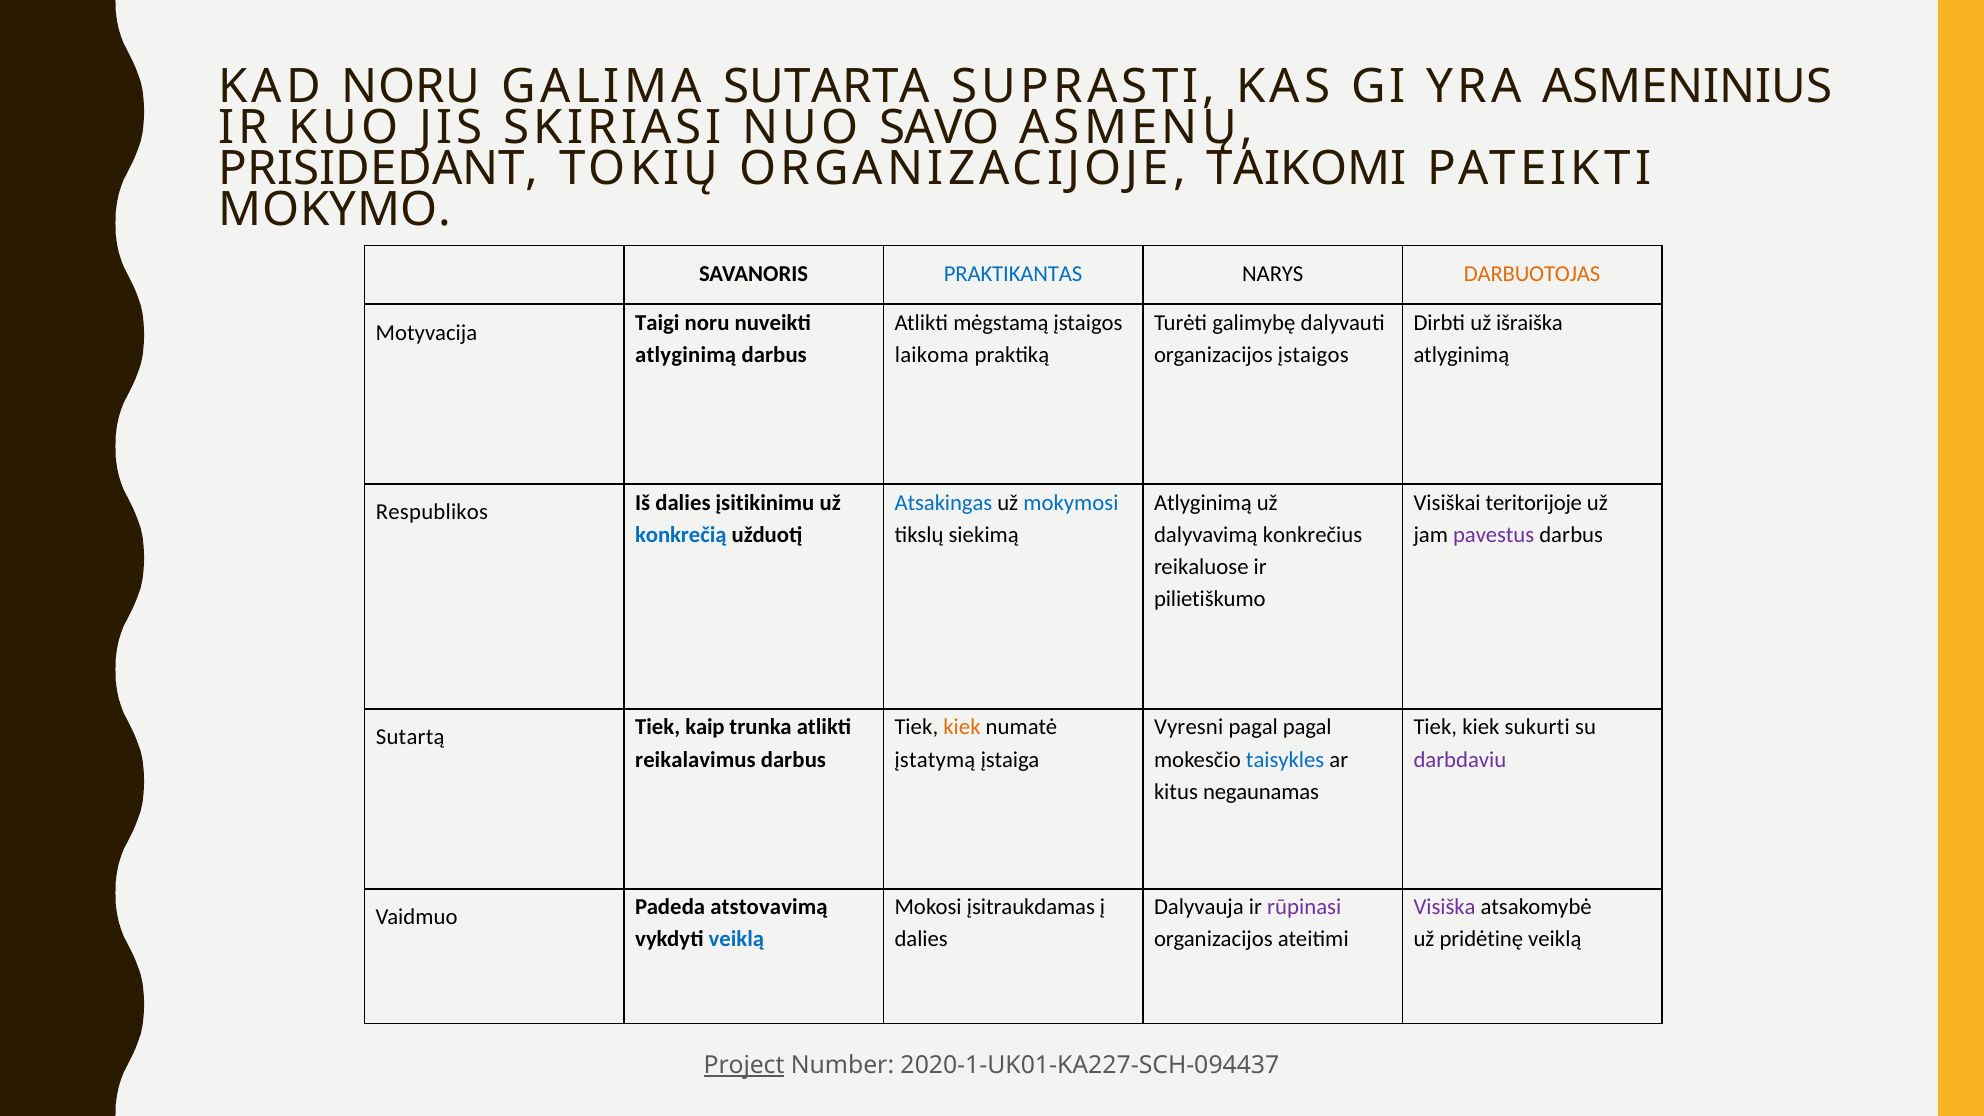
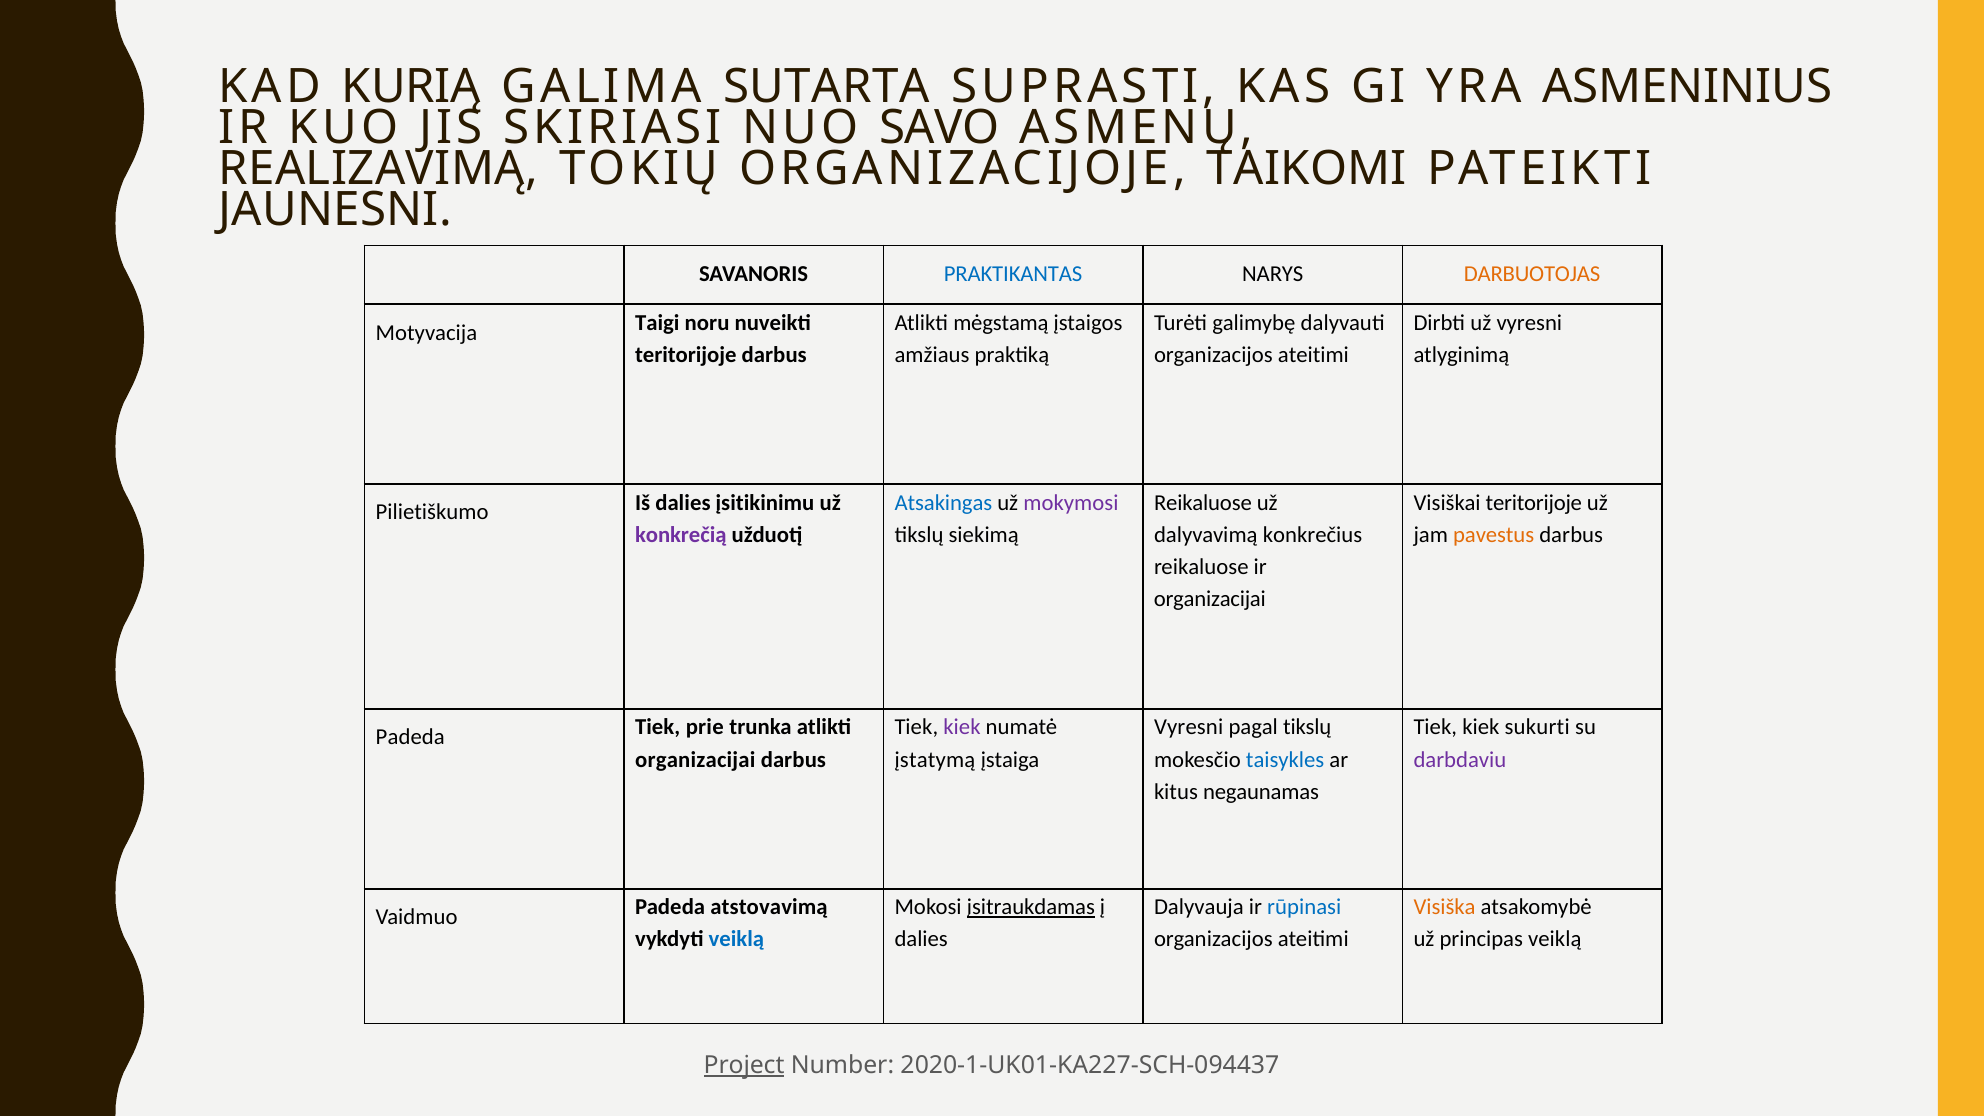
KAD NORU: NORU -> KURIĄ (412, 87)
PRISIDEDANT: PRISIDEDANT -> REALIZAVIMĄ (378, 169)
MOKYMO: MOKYMO -> JAUNESNI (335, 210)
už išraiška: išraiška -> vyresni (1529, 323)
atlyginimą: atlyginimą -> teritorijoje (686, 355)
laikoma: laikoma -> amžiaus (932, 355)
įstaigos: įstaigos -> ateitimi (1313, 355)
mokymosi colour: blue -> purple (1071, 503)
Atlyginimą: Atlyginimą -> Reikaluose (1203, 503)
Respublikos: Respublikos -> Pilietiškumo (432, 512)
konkrečią colour: blue -> purple (681, 535)
pavestus colour: purple -> orange (1494, 535)
pilietiškumo: pilietiškumo -> organizacijai (1210, 599)
kiek colour: orange -> purple (962, 727)
pagal pagal: pagal -> tikslų (1307, 727)
Sutartą: Sutartą -> Padeda (410, 737)
kaip: kaip -> prie (705, 727)
reikalavimus: reikalavimus -> organizacijai (695, 760)
įsitraukdamas underline: none -> present (1031, 907)
rūpinasi colour: purple -> blue (1304, 907)
Visiška colour: purple -> orange (1445, 907)
pridėtinę: pridėtinę -> principas (1481, 939)
